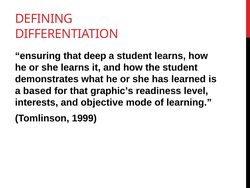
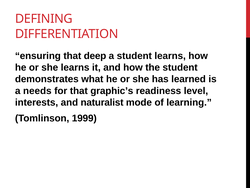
based: based -> needs (37, 91)
objective: objective -> naturalist (102, 102)
